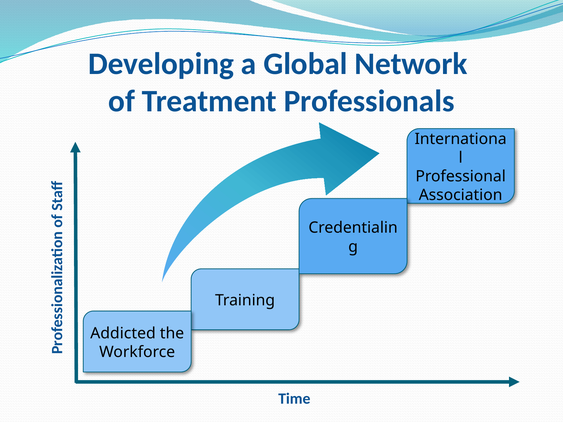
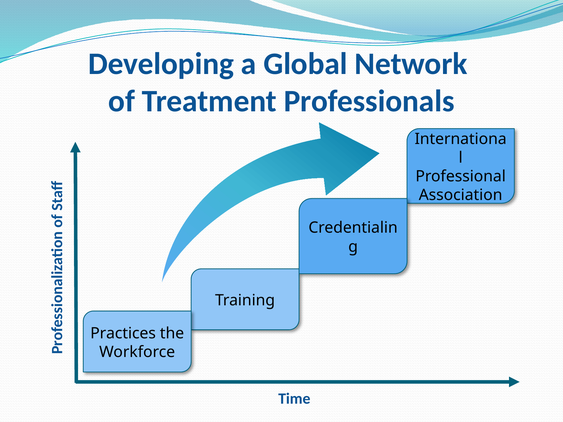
Addicted: Addicted -> Practices (123, 333)
